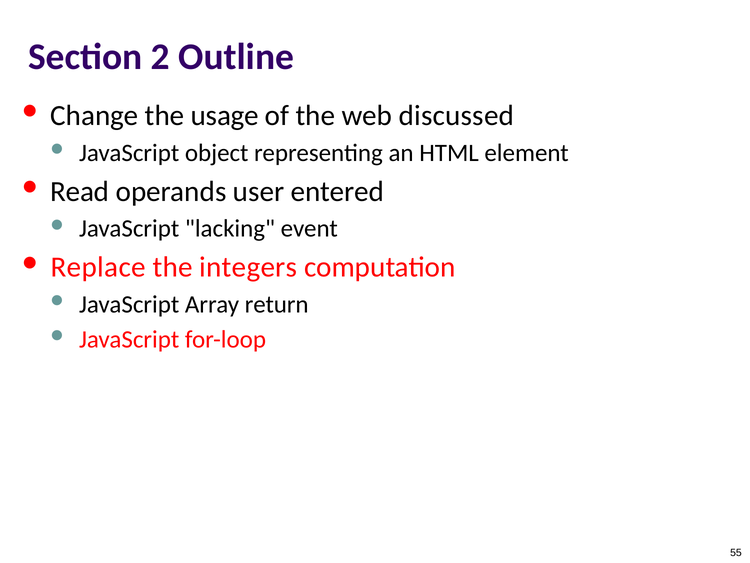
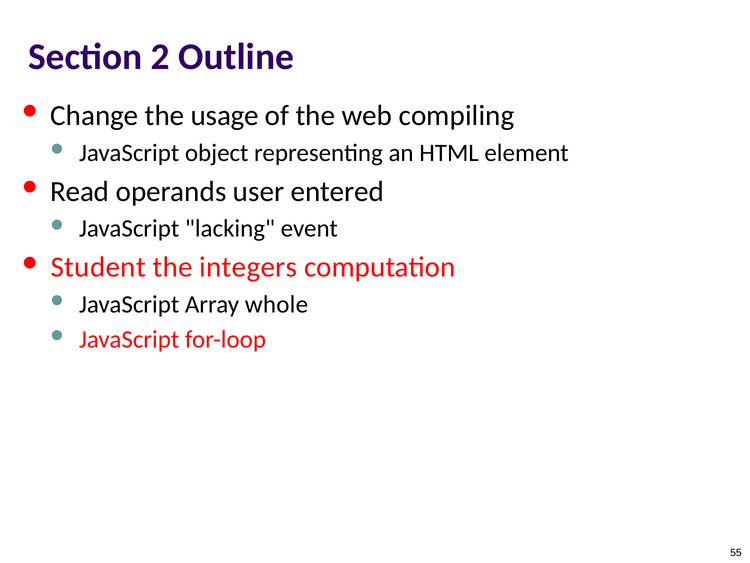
discussed: discussed -> compiling (457, 115)
Replace: Replace -> Student (98, 267)
return: return -> whole (276, 304)
